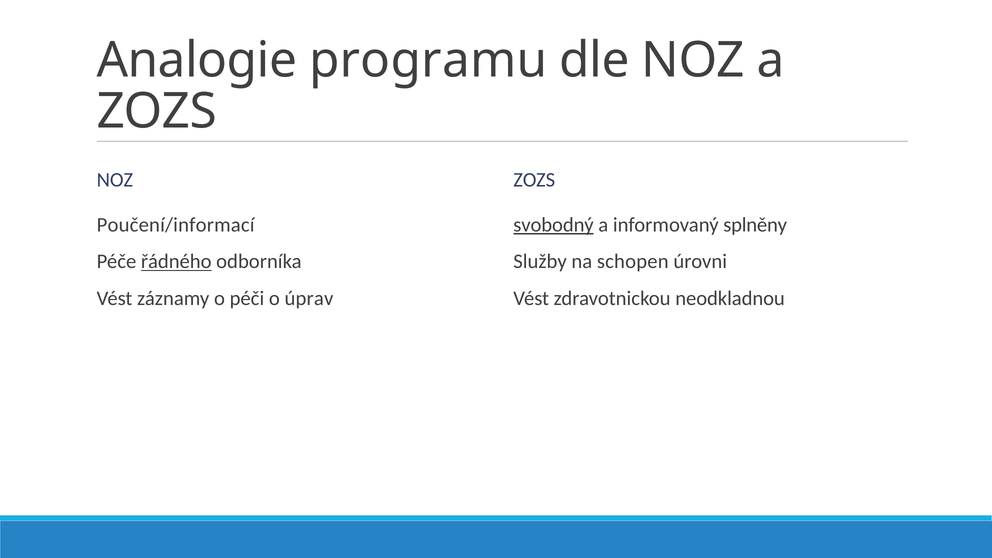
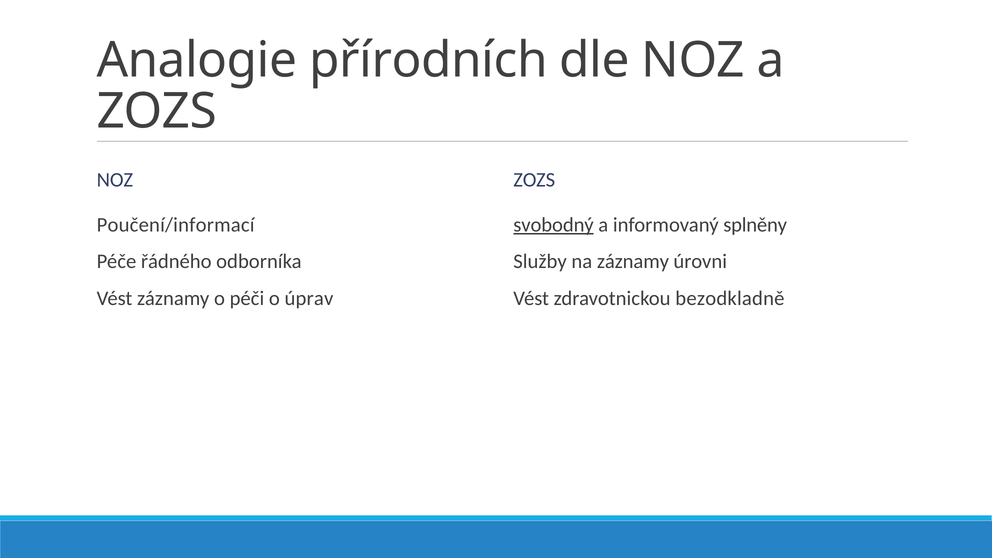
programu: programu -> přírodních (428, 61)
řádného underline: present -> none (176, 262)
na schopen: schopen -> záznamy (633, 262)
neodkladnou: neodkladnou -> bezodkladně (730, 298)
